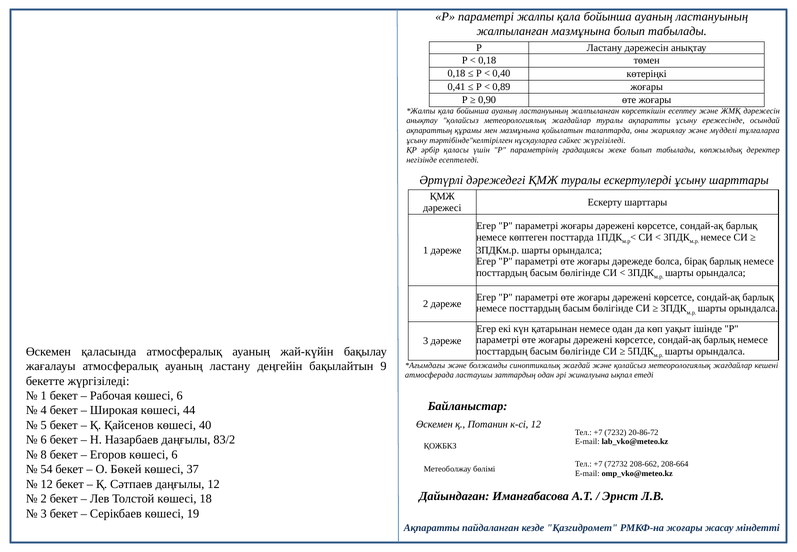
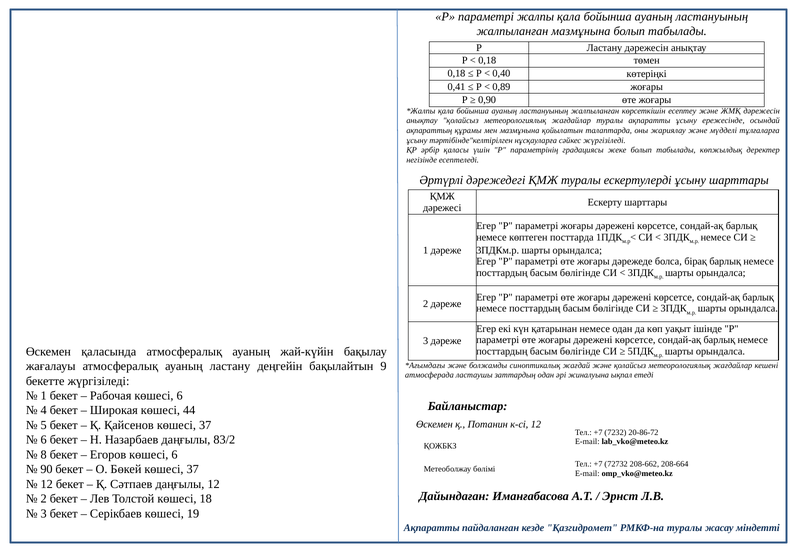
Қайсенов көшесі 40: 40 -> 37 (205, 425)
54: 54 -> 90 (47, 469)
РМКФ-на жоғары: жоғары -> туралы (685, 527)
